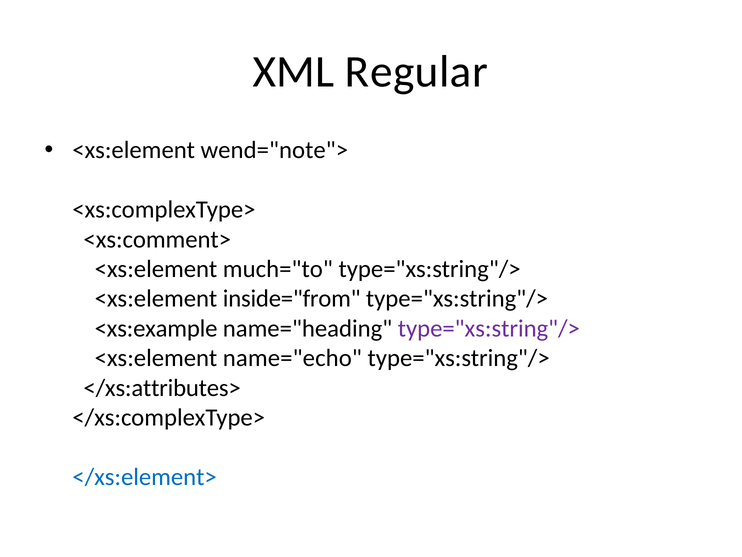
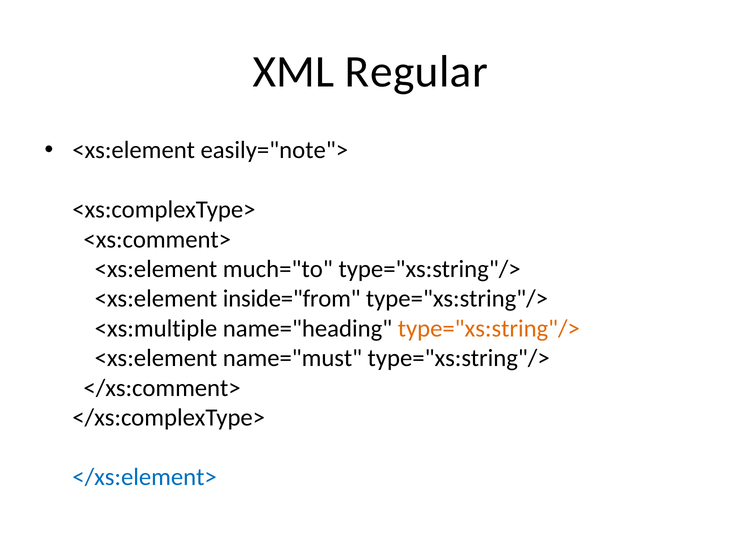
wend="note">: wend="note"> -> easily="note"> (274, 150)
<xs:example: <xs:example -> <xs:multiple (156, 328)
type="xs:string"/> colour: purple -> orange (489, 328)
name="echo: name="echo -> name="must (292, 358)
</xs:attributes>: </xs:attributes> -> </xs:comment> (162, 388)
